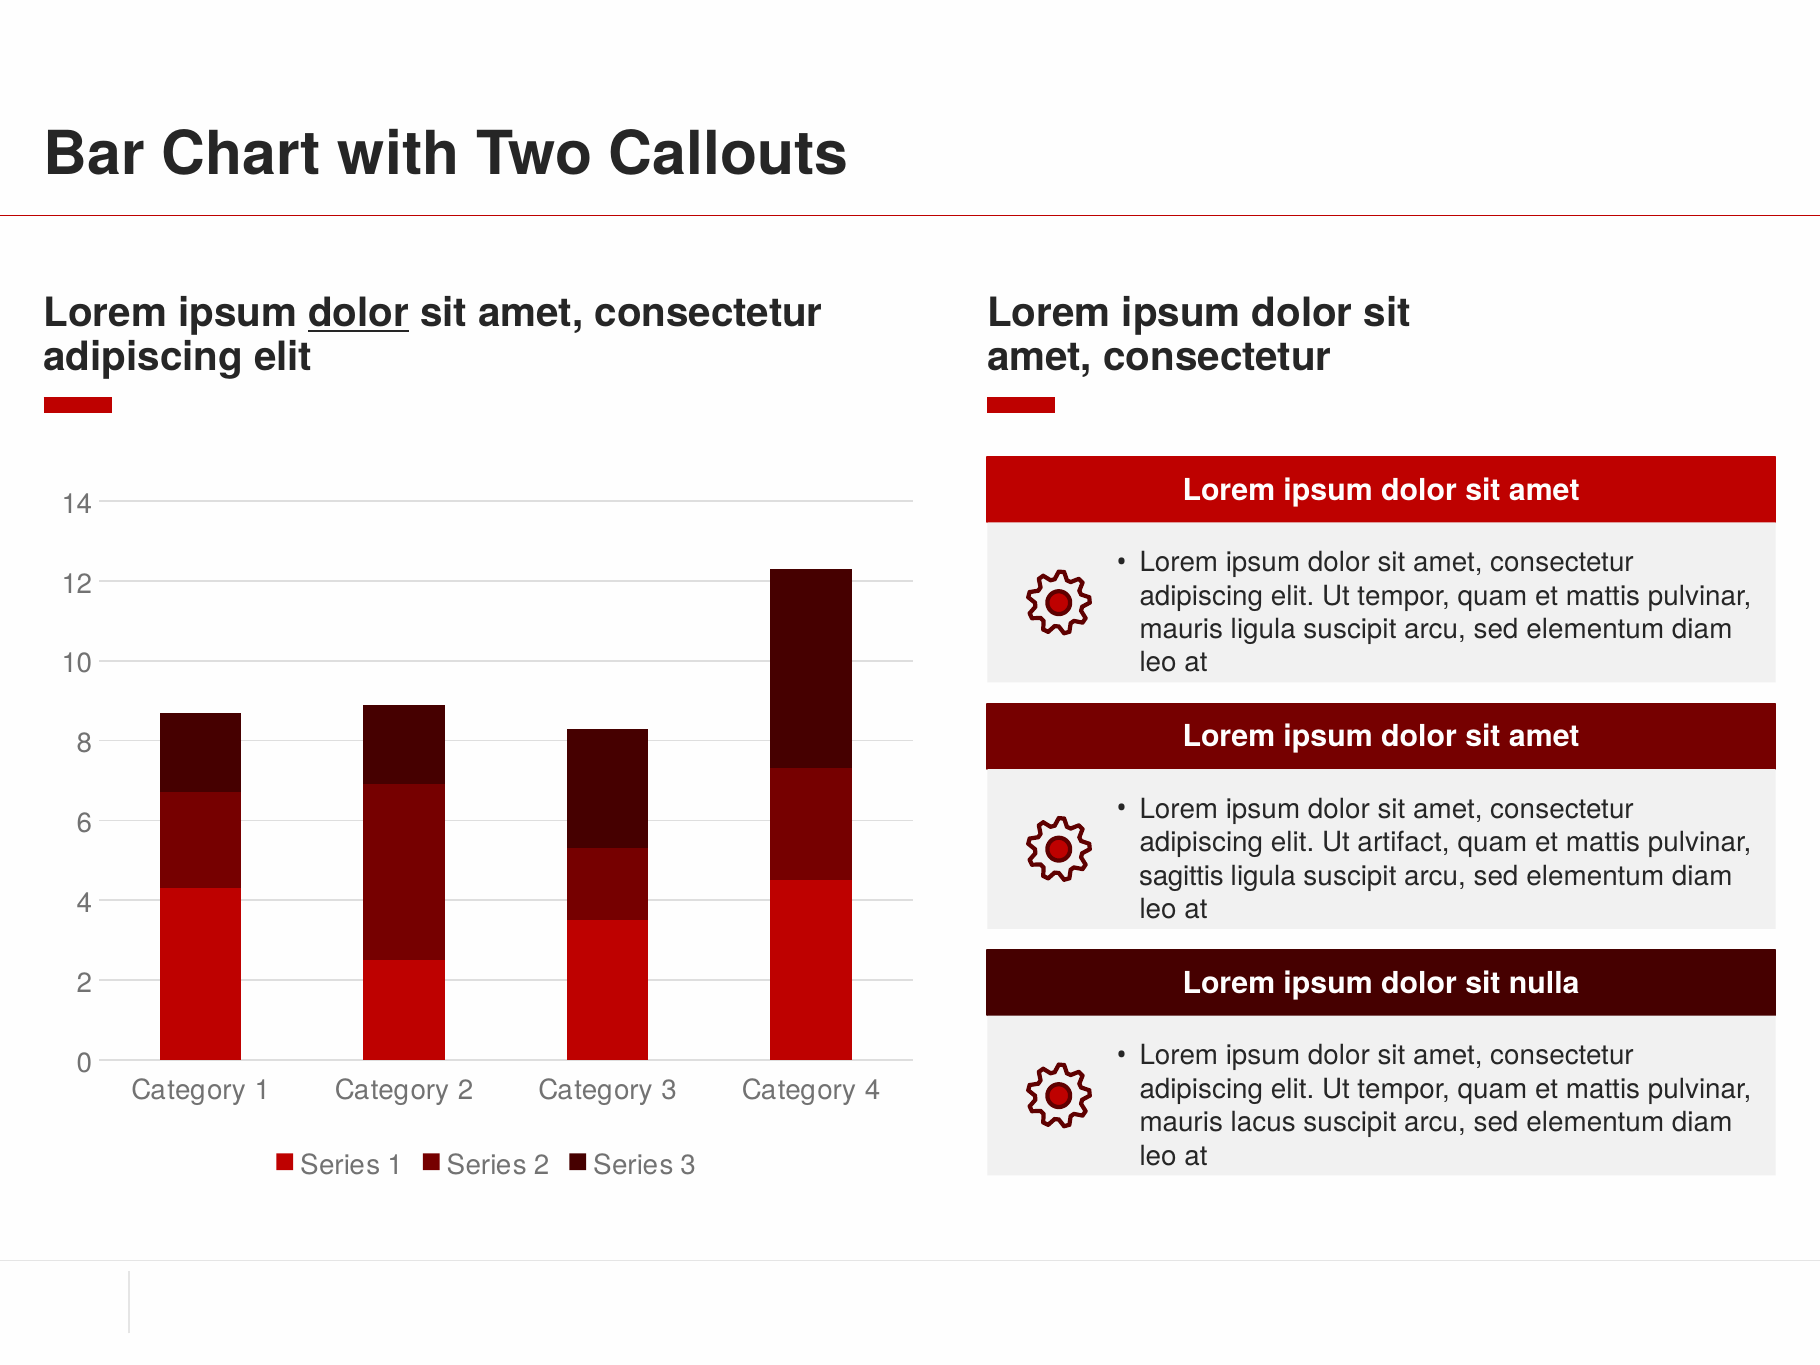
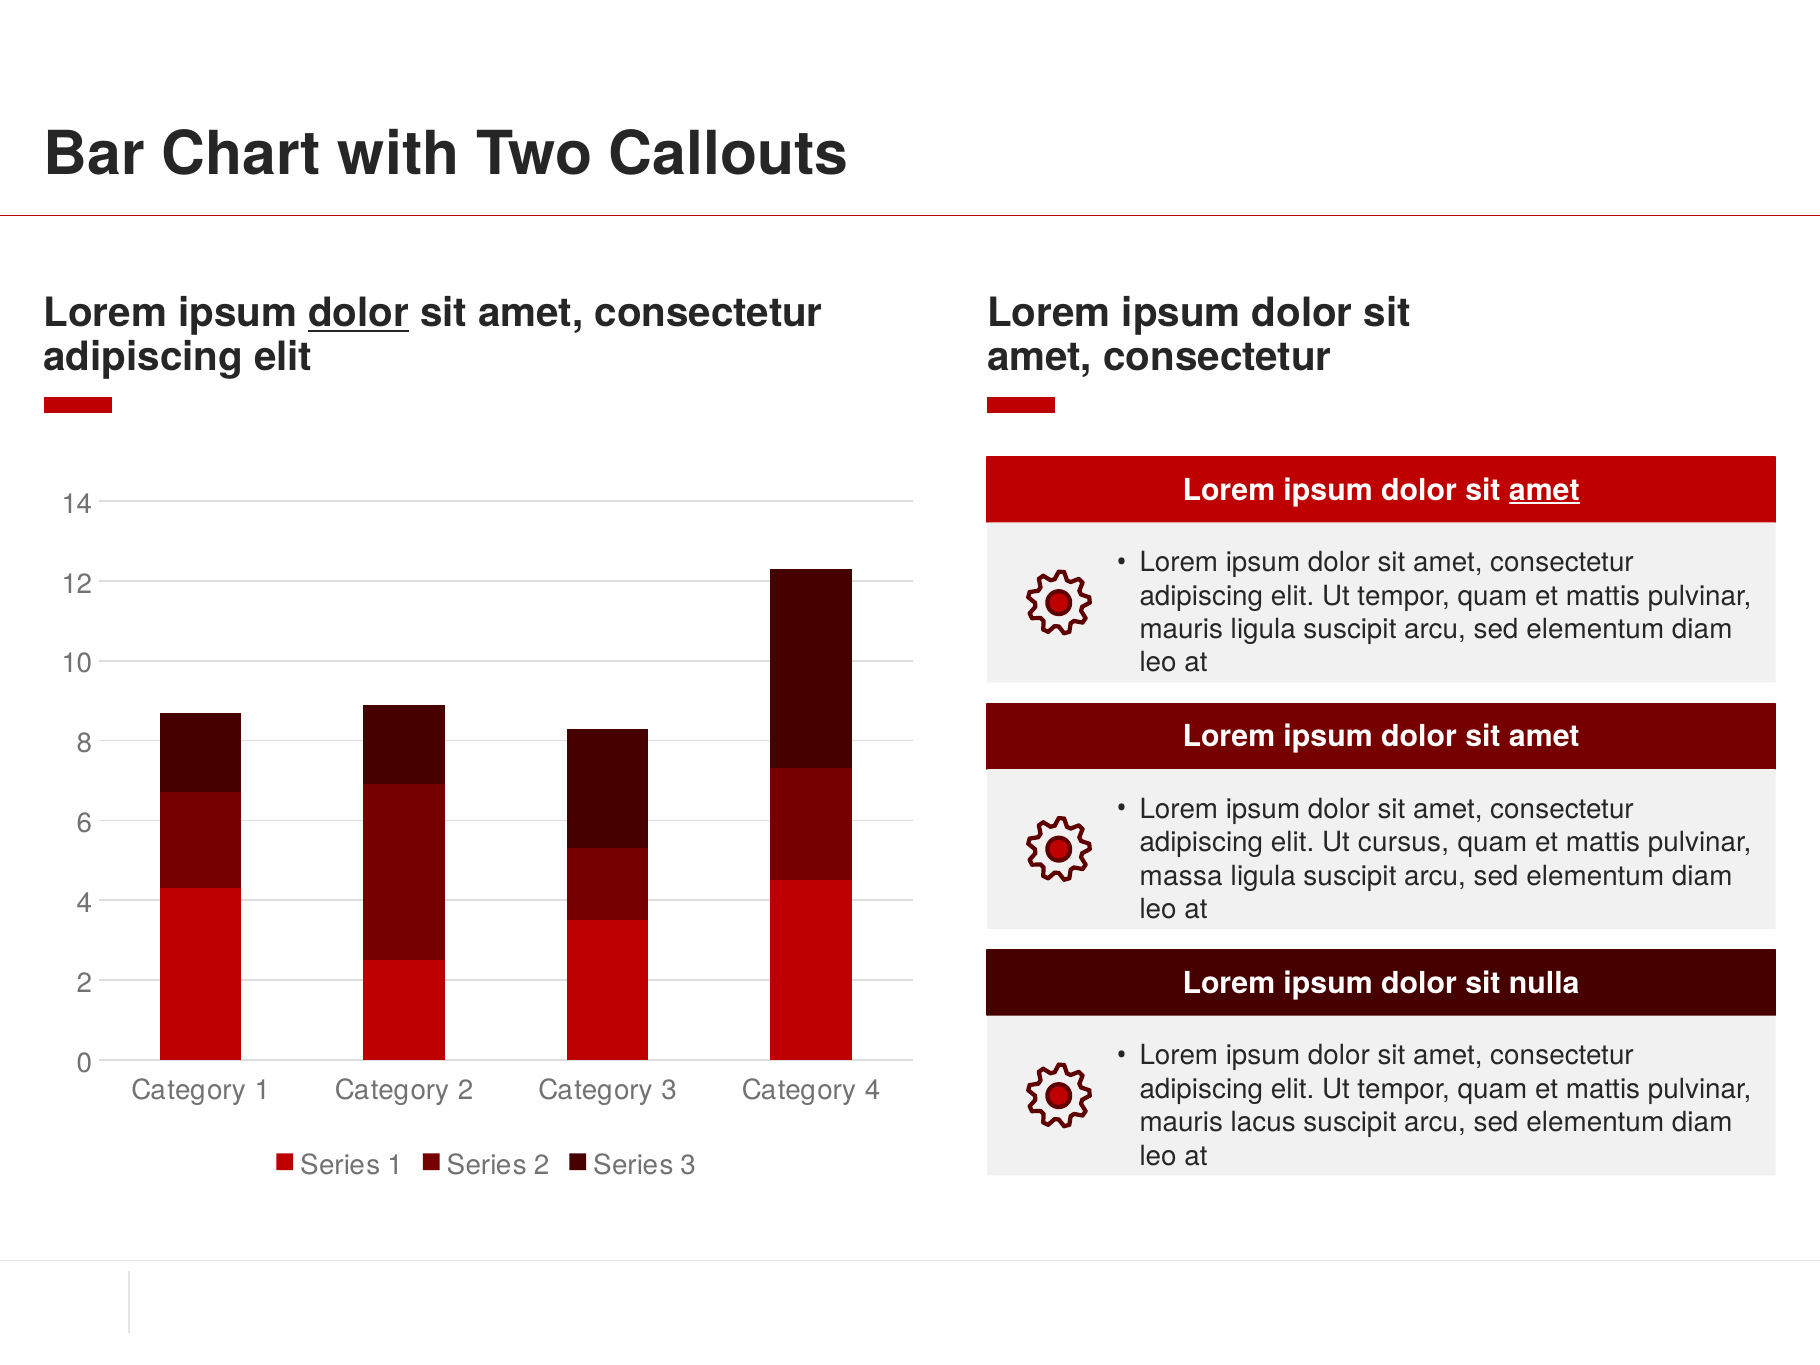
amet underline: none -> present (1544, 490)
artifact: artifact -> cursus (1403, 843)
sagittis: sagittis -> massa (1181, 876)
